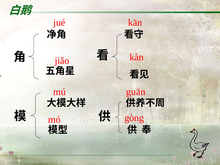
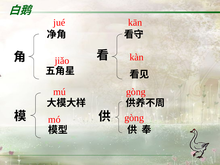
guān: guān -> gòng (136, 92)
